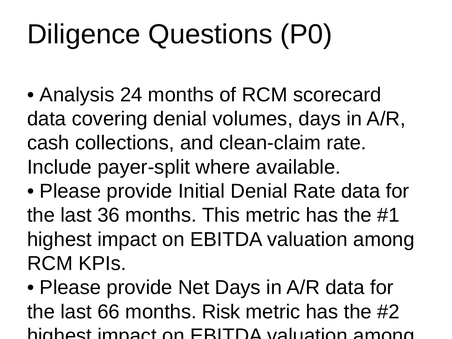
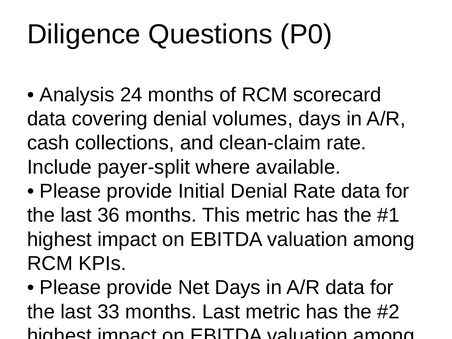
66: 66 -> 33 (109, 312)
months Risk: Risk -> Last (221, 312)
